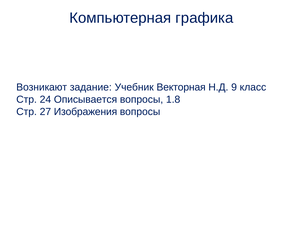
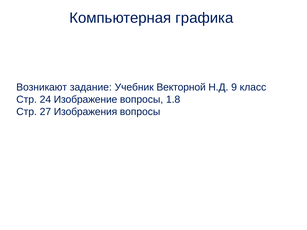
Векторная: Векторная -> Векторной (181, 87)
Описывается: Описывается -> Изображение (86, 100)
